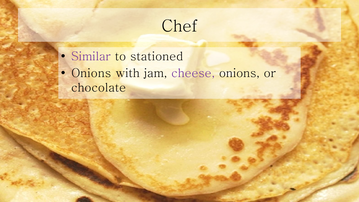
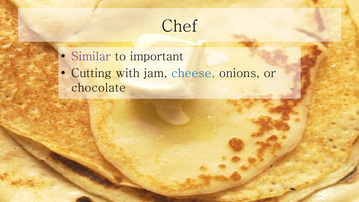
stationed: stationed -> important (157, 56)
Onions: Onions -> Cutting (91, 73)
cheese colour: purple -> blue (193, 73)
